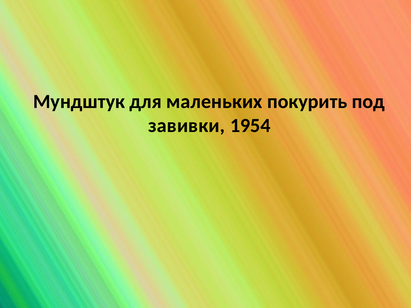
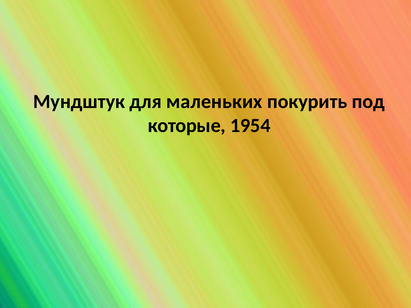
завивки: завивки -> которые (187, 126)
